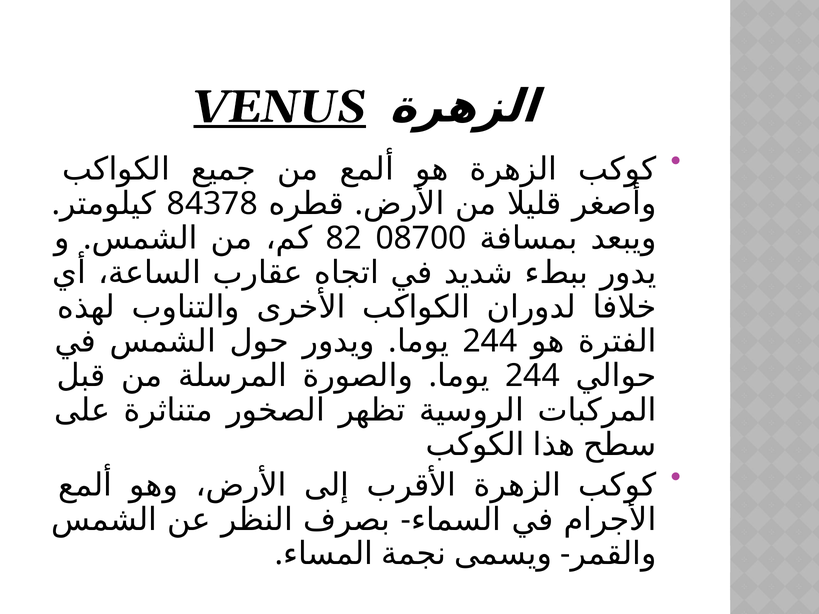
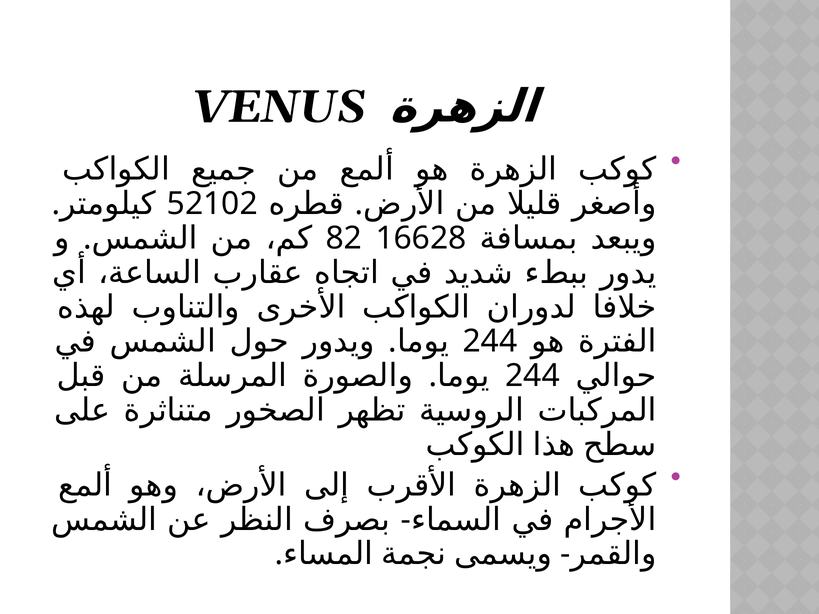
VENUS underline: present -> none (280, 107)
84378: 84378 -> 52102 (212, 204)
08700: 08700 -> 16628 (421, 238)
